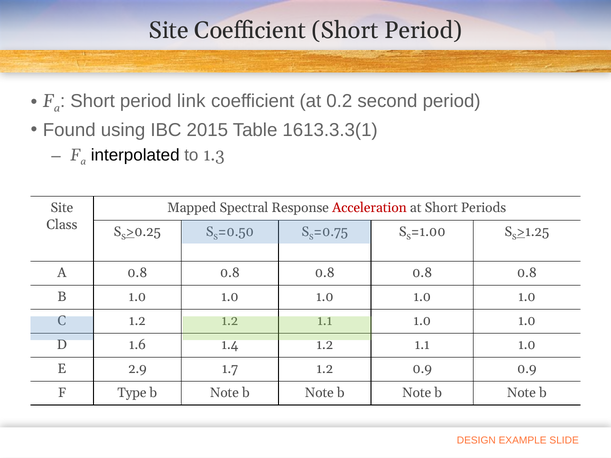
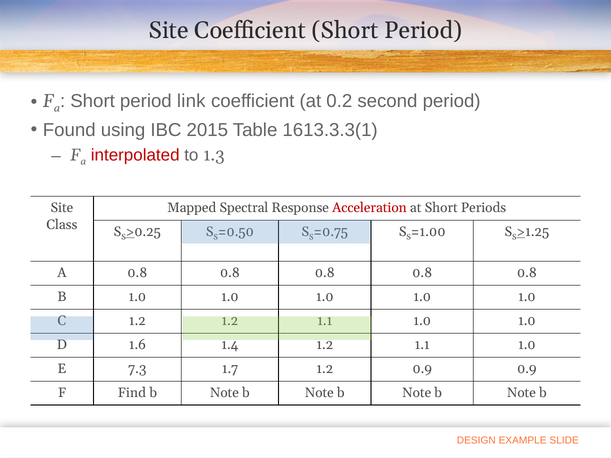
interpolated colour: black -> red (135, 155)
2.9: 2.9 -> 7.3 (137, 369)
Type: Type -> Find (132, 393)
